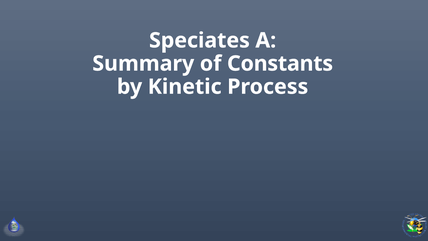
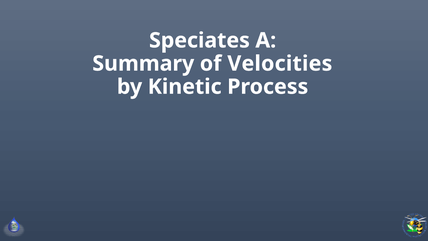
Constants: Constants -> Velocities (280, 64)
